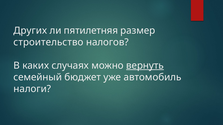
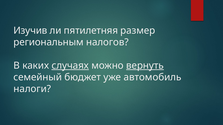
Других: Других -> Изучив (30, 31)
строительство: строительство -> региональным (49, 42)
случаях underline: none -> present (70, 66)
